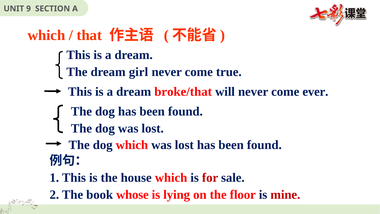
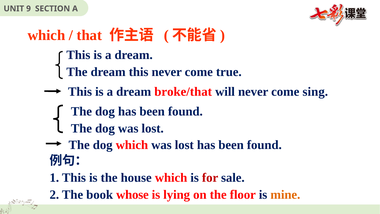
dream girl: girl -> this (139, 72)
ever: ever -> sing (315, 92)
mine colour: red -> orange (285, 195)
